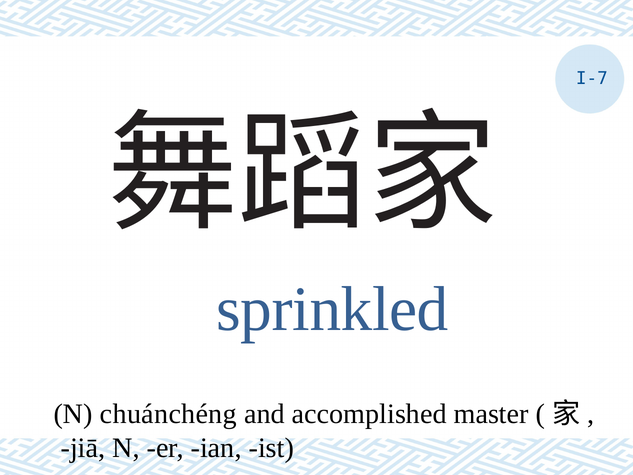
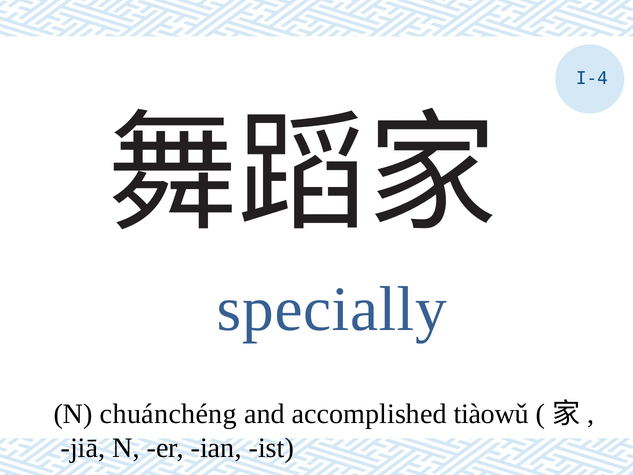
I-7: I-7 -> I-4 (592, 78)
sprinkled: sprinkled -> specially (332, 309)
master: master -> tiàowǔ (491, 414)
